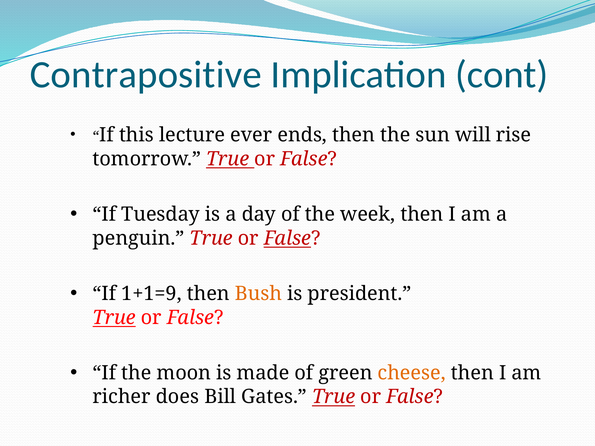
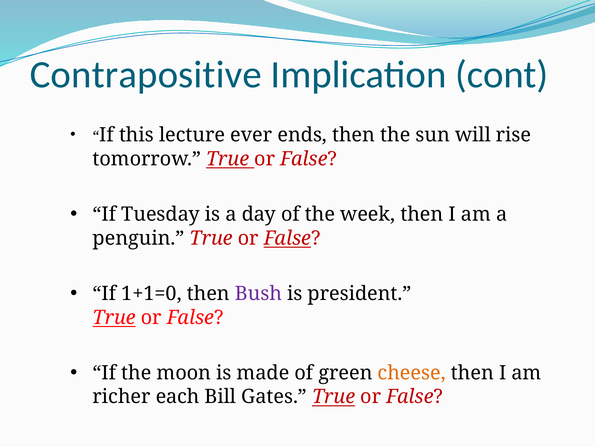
1+1=9: 1+1=9 -> 1+1=0 (151, 294)
Bush colour: orange -> purple (258, 294)
does: does -> each (178, 397)
